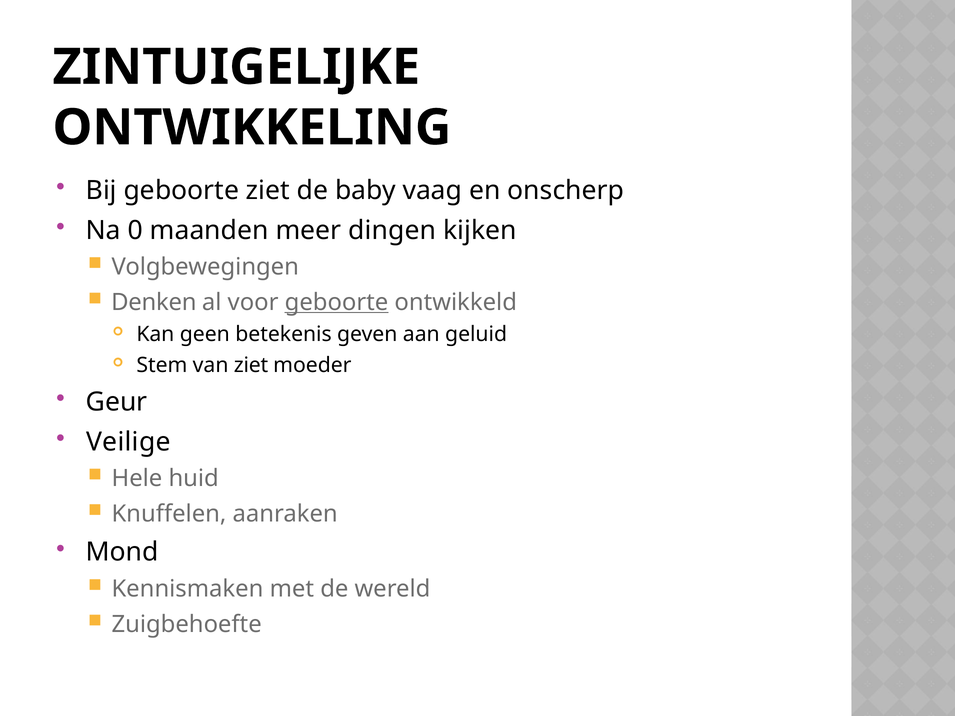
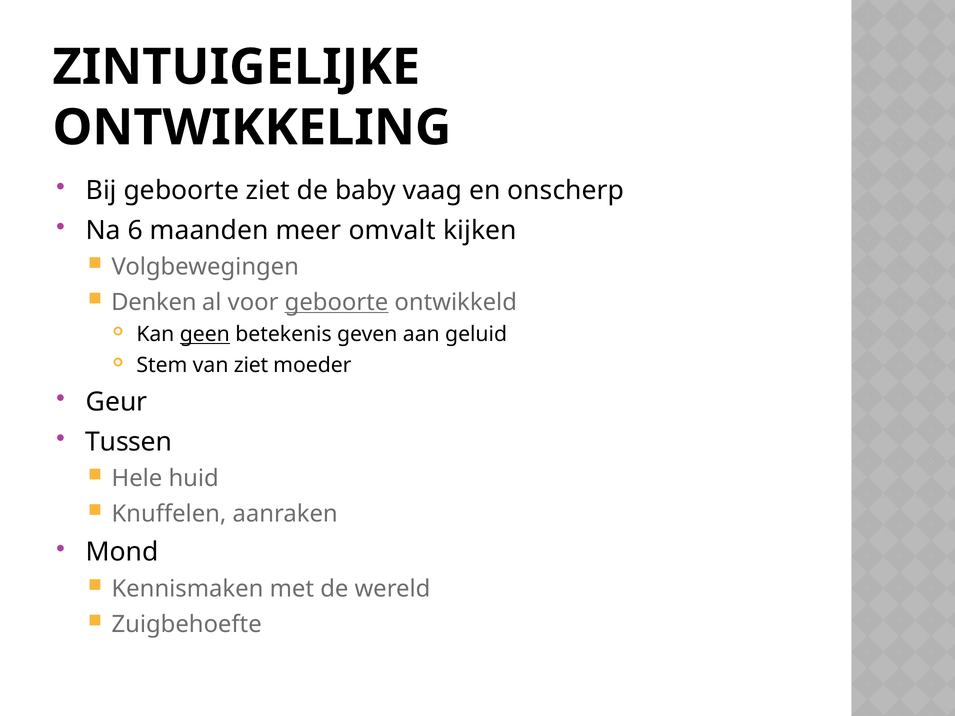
0: 0 -> 6 (135, 230)
dingen: dingen -> omvalt (392, 230)
geen underline: none -> present (205, 335)
Veilige: Veilige -> Tussen (129, 442)
